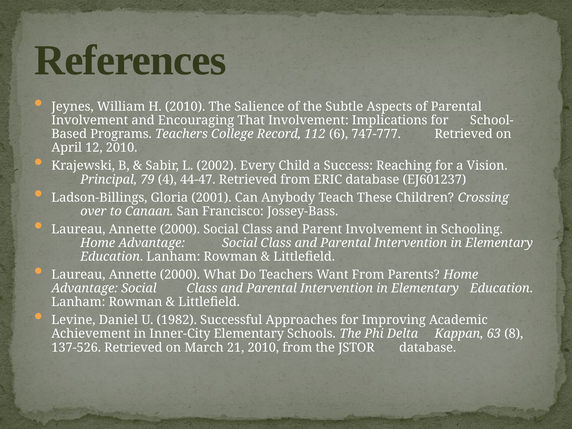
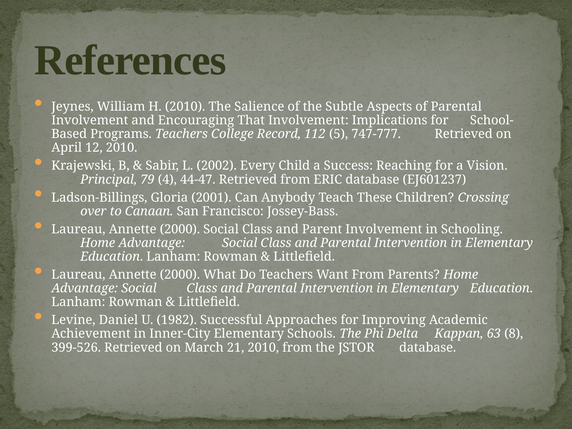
6: 6 -> 5 (339, 134)
137-526: 137-526 -> 399-526 (76, 347)
